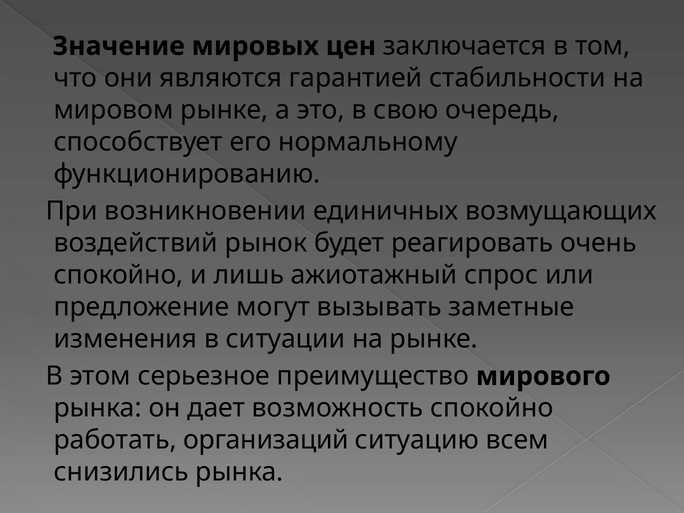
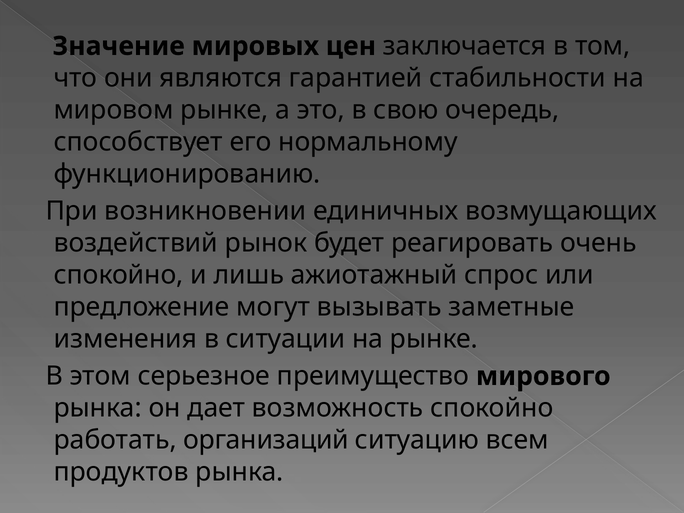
снизились: снизились -> продуктов (121, 472)
